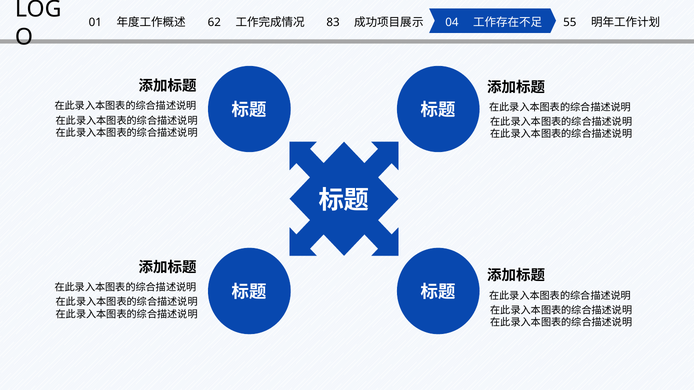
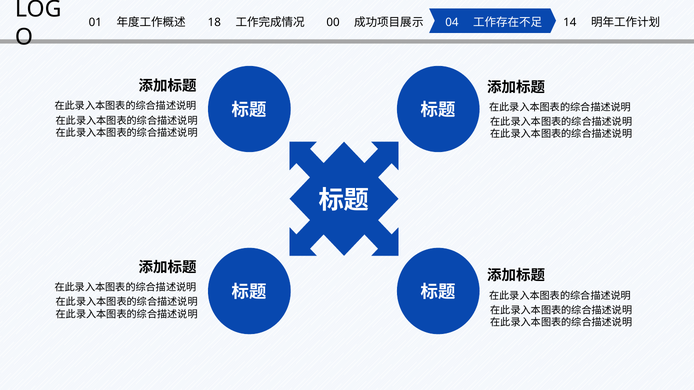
62: 62 -> 18 (214, 23)
83: 83 -> 00 (333, 23)
55: 55 -> 14 (570, 23)
